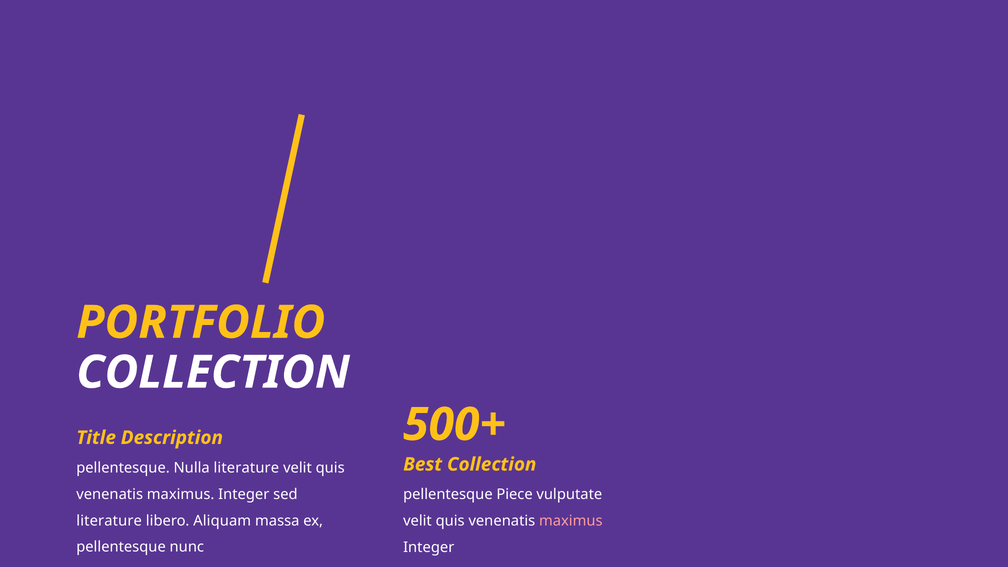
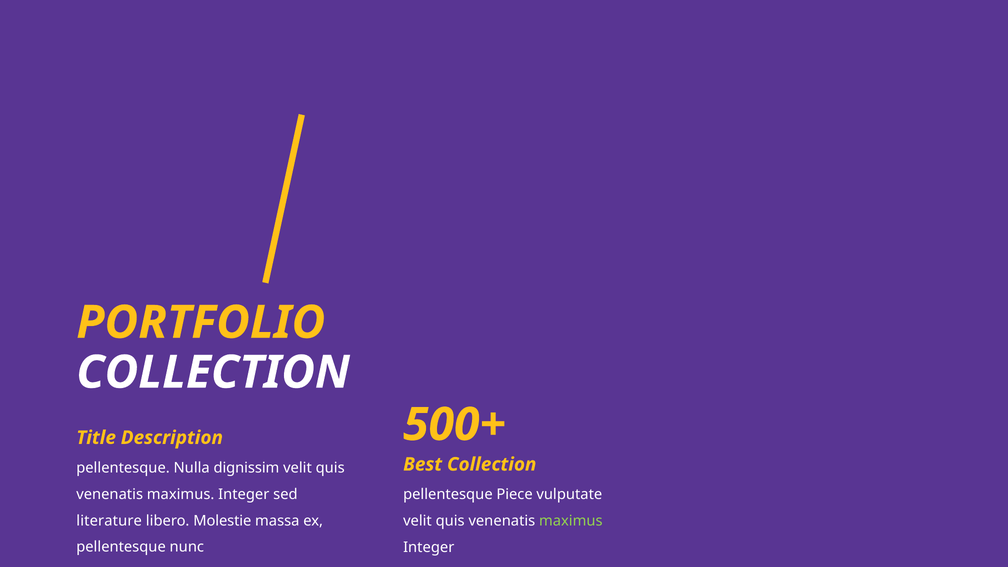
Nulla literature: literature -> dignissim (246, 468)
Aliquam: Aliquam -> Molestie (222, 521)
maximus colour: pink -> light green (571, 521)
